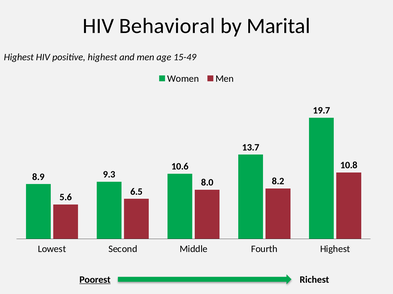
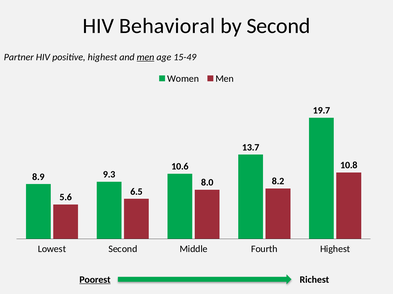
by Marital: Marital -> Second (278, 26)
Highest: Highest -> Partner (19, 57)
men underline: none -> present (146, 57)
